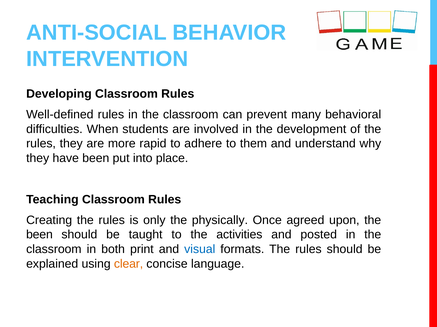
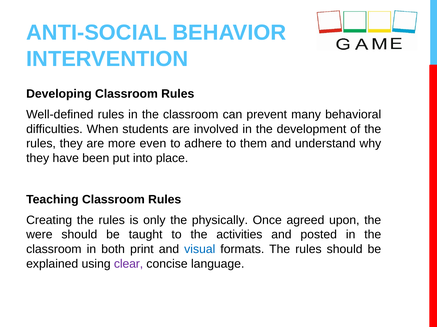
rapid: rapid -> even (153, 144)
been: been -> were (39, 235)
clear colour: orange -> purple (129, 264)
